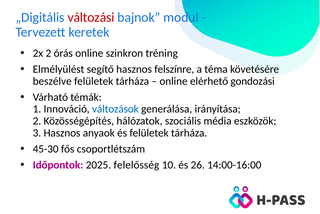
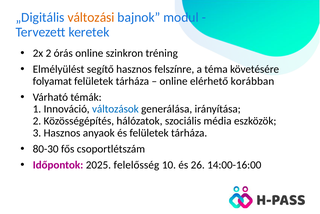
változási colour: red -> orange (91, 17)
beszélve: beszélve -> folyamat (52, 81)
gondozási: gondozási -> korábban (252, 81)
45-30: 45-30 -> 80-30 (46, 149)
